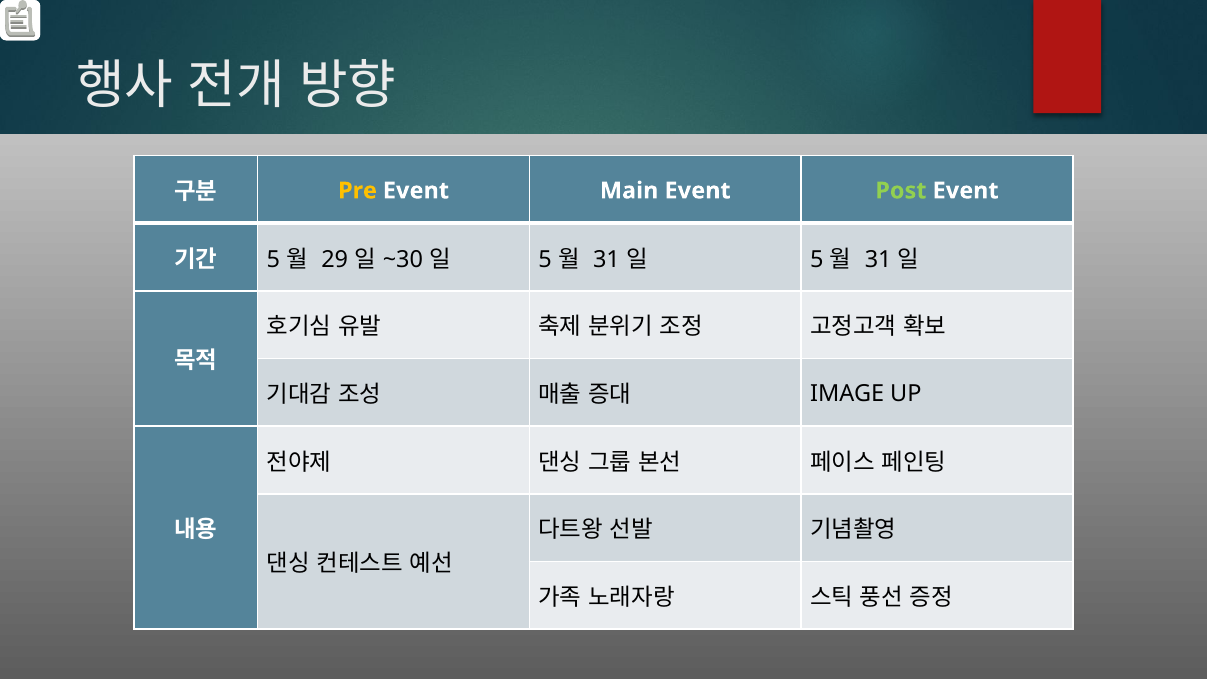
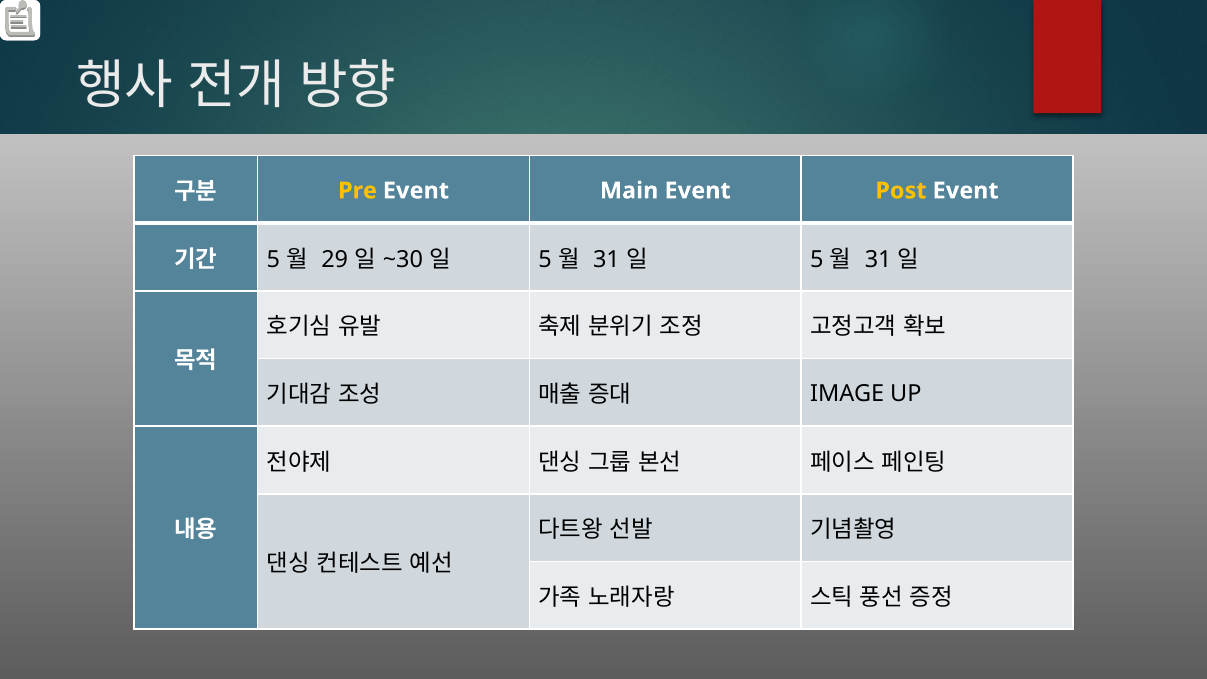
Post colour: light green -> yellow (901, 191)
